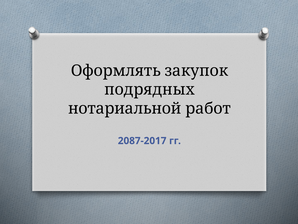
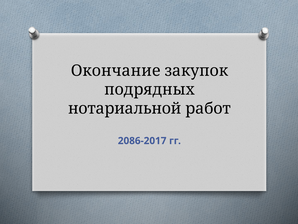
Оформлять: Оформлять -> Окончание (116, 71)
2087-2017: 2087-2017 -> 2086-2017 (142, 140)
